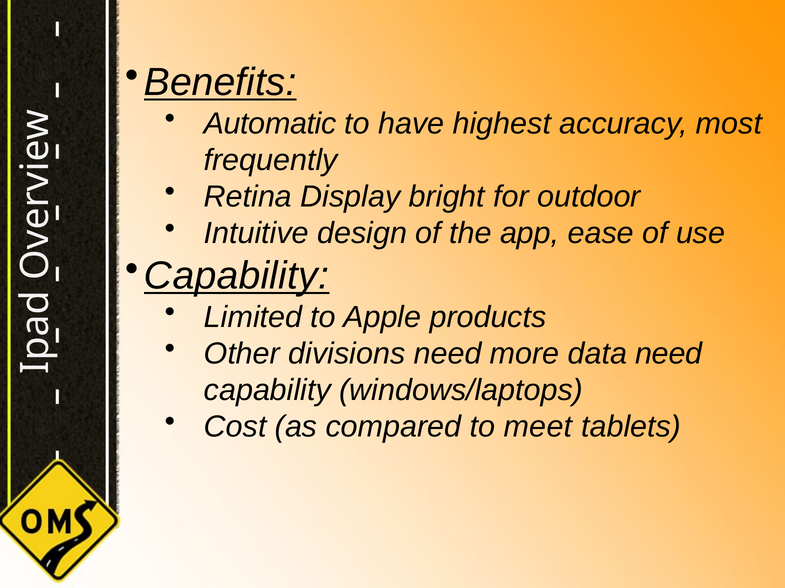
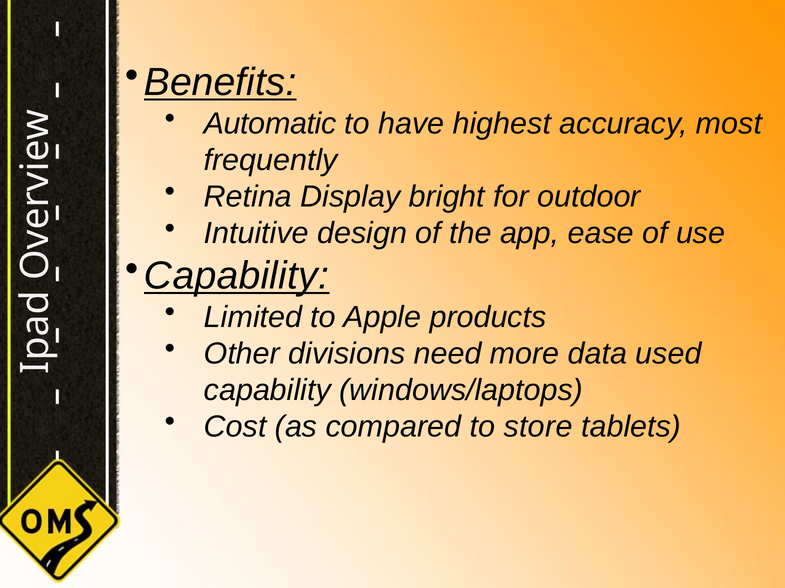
data need: need -> used (669, 354)
meet: meet -> store (538, 427)
